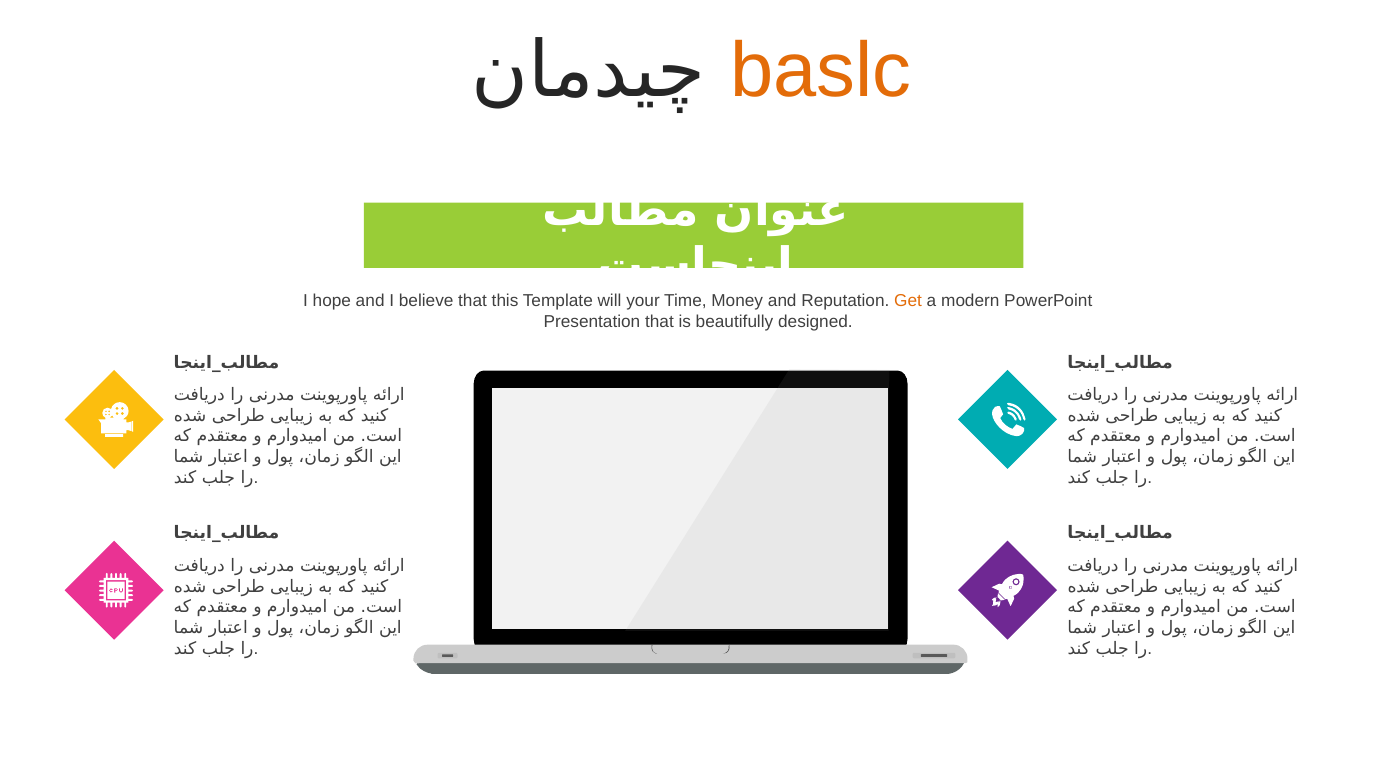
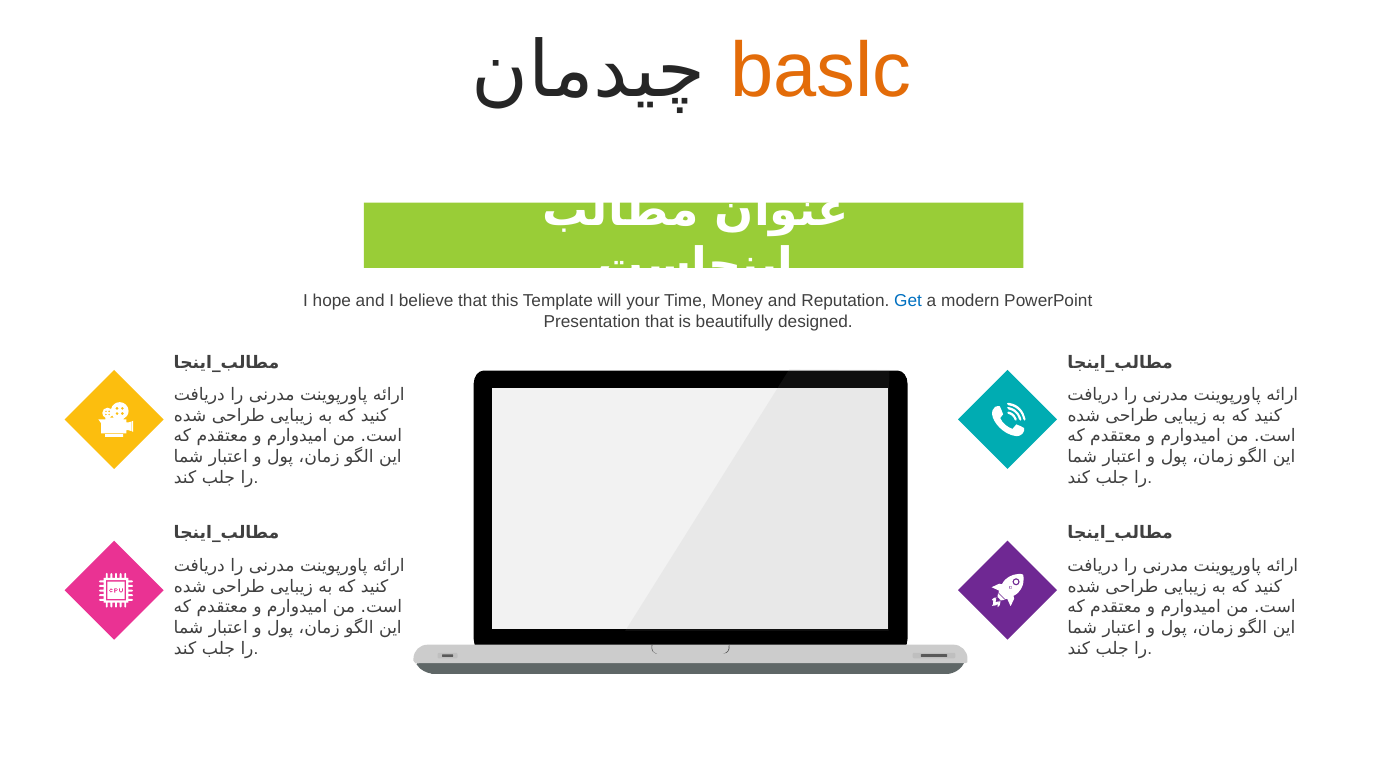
Get colour: orange -> blue (908, 301)
